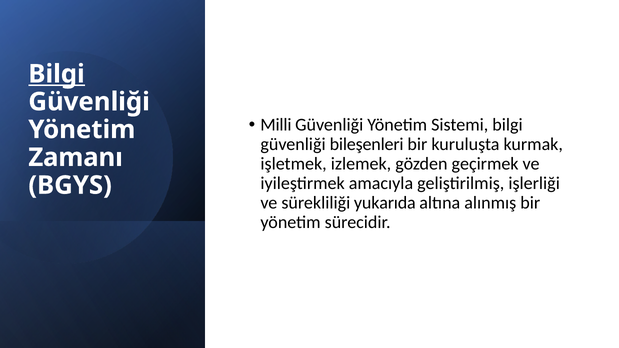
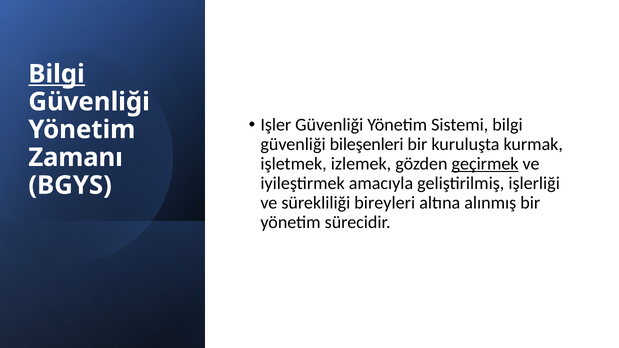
Milli: Milli -> Işler (276, 125)
geçirmek underline: none -> present (485, 164)
yukarıda: yukarıda -> bireyleri (385, 203)
